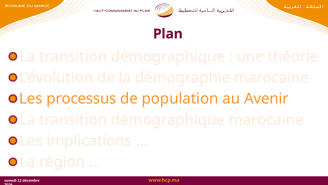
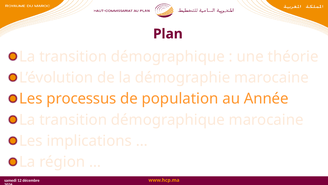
Avenir: Avenir -> Année (266, 98)
